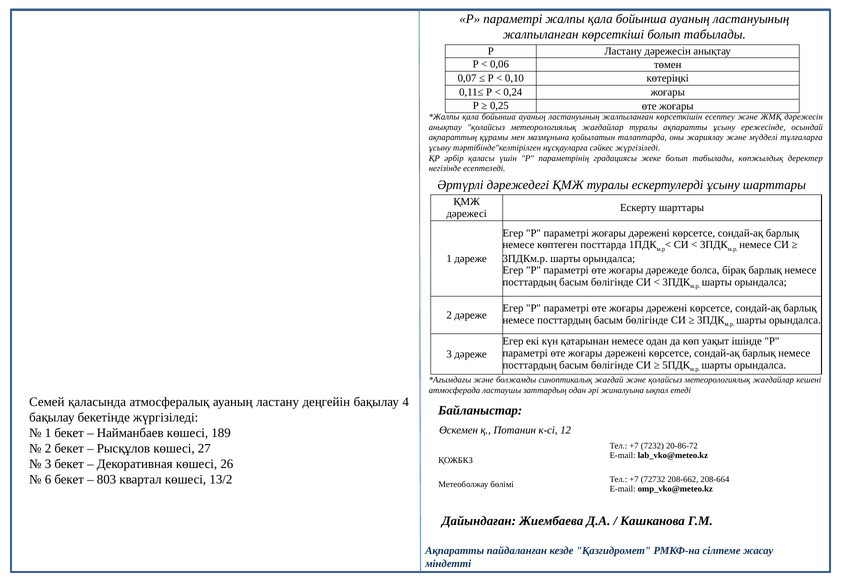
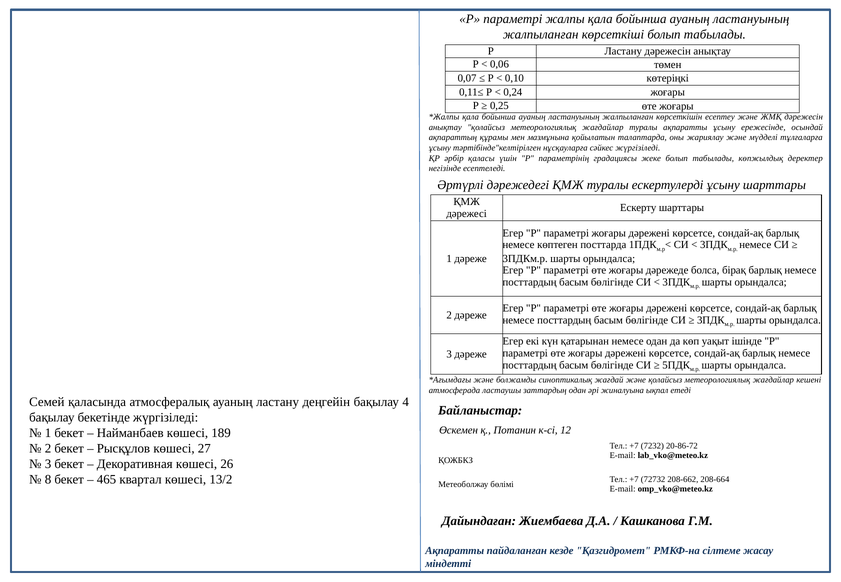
6: 6 -> 8 (48, 480)
803: 803 -> 465 (107, 480)
